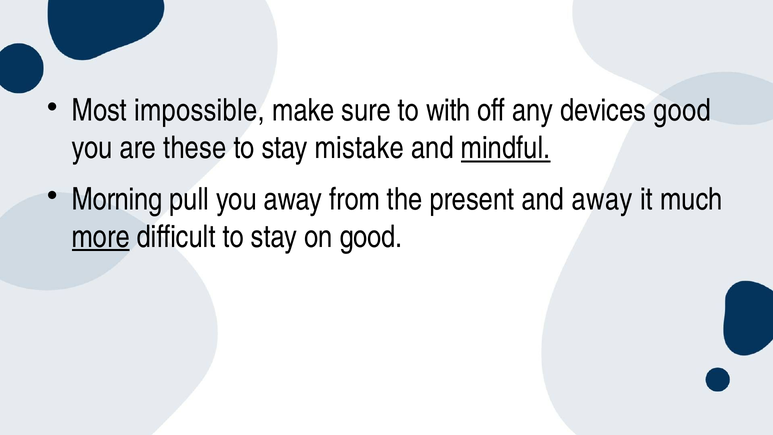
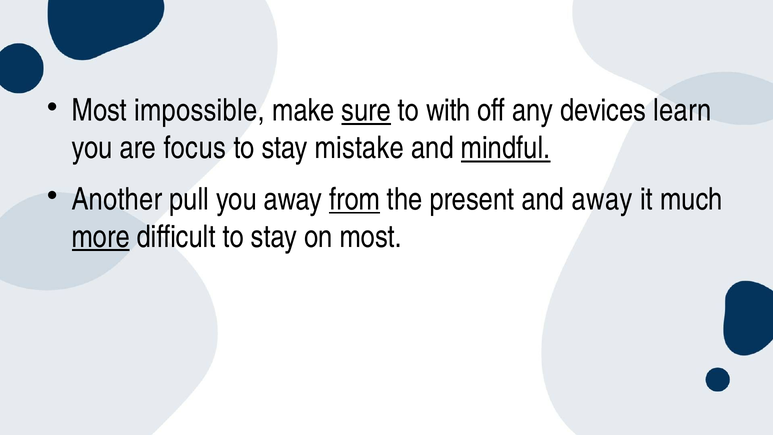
sure underline: none -> present (366, 111)
devices good: good -> learn (682, 111)
these: these -> focus (195, 148)
Morning: Morning -> Another (117, 199)
from underline: none -> present (355, 199)
on good: good -> most (371, 237)
